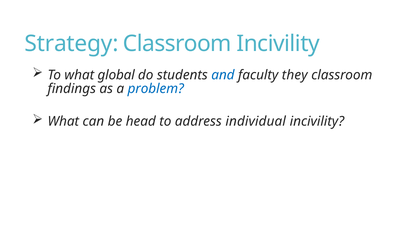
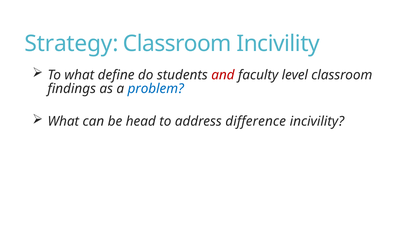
global: global -> define (116, 75)
and colour: blue -> red (223, 75)
they: they -> level (295, 75)
individual: individual -> difference (256, 121)
